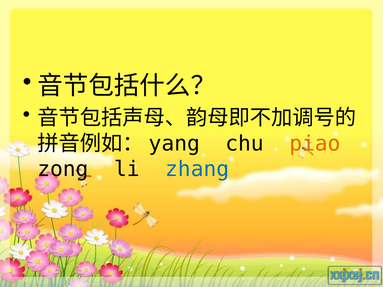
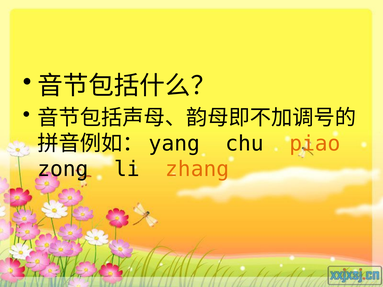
zhang colour: blue -> orange (197, 169)
